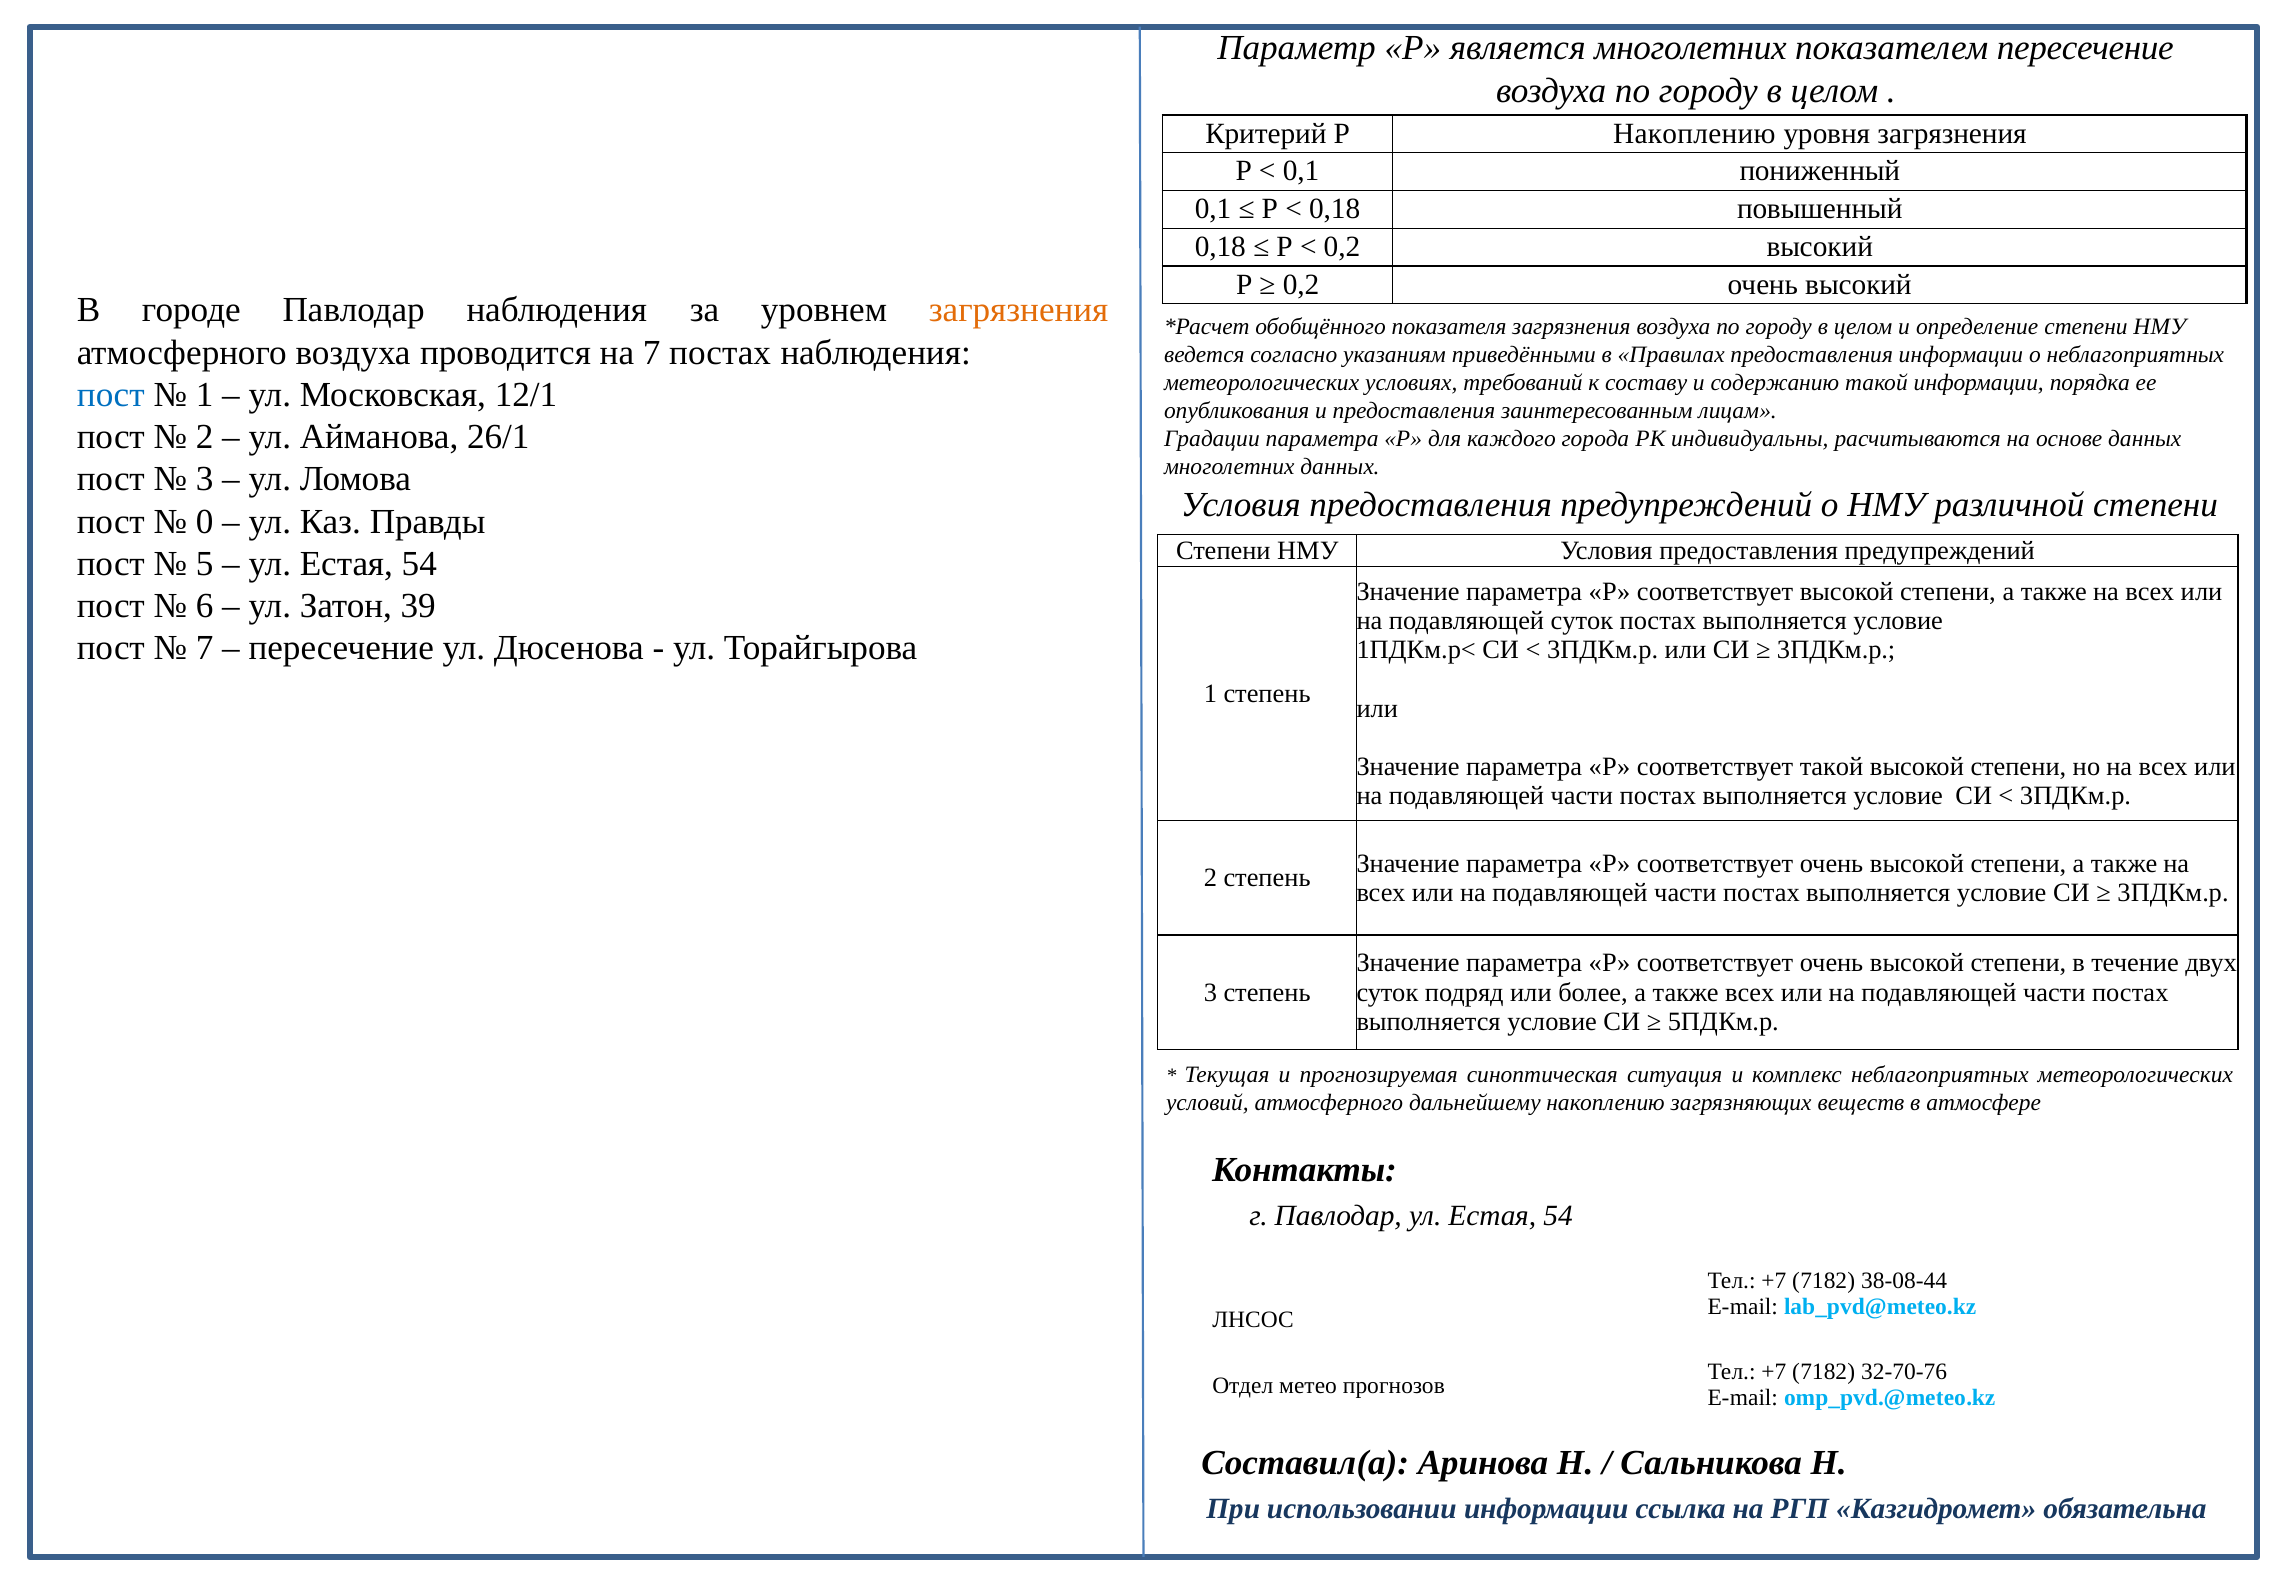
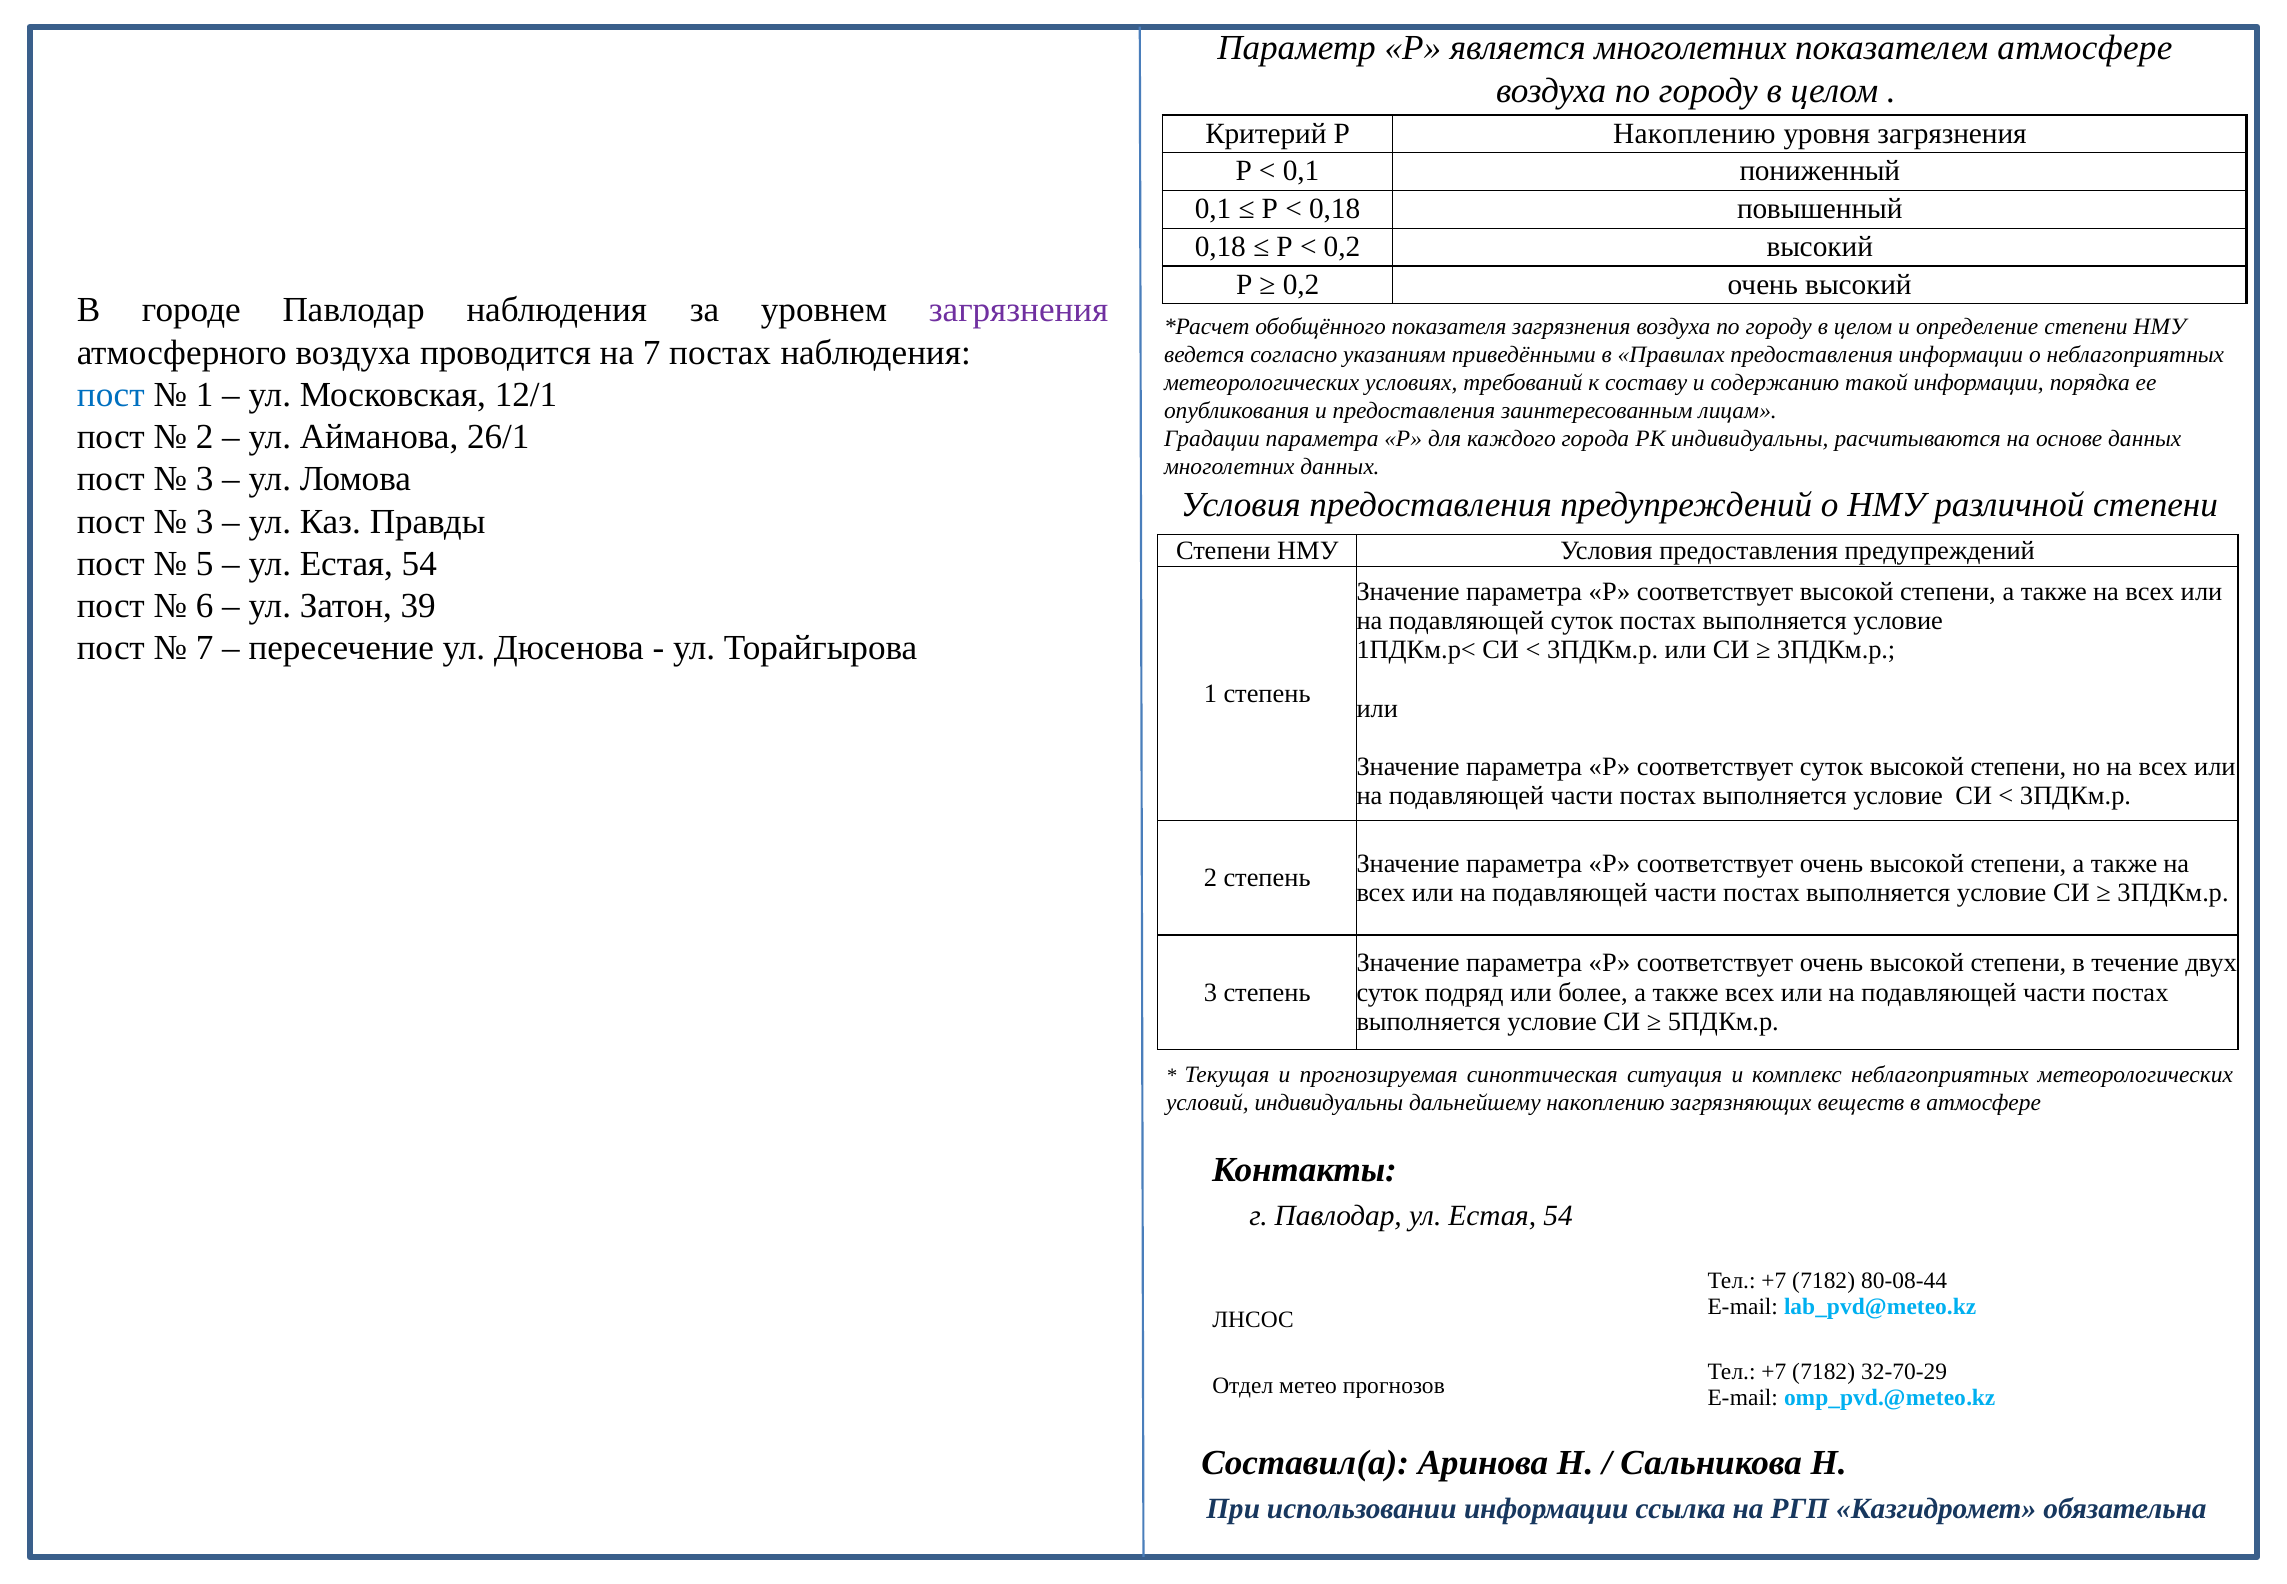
показателем пересечение: пересечение -> атмосфере (2085, 48)
загрязнения colour: orange -> purple (1019, 310)
0: 0 -> 3 (205, 521)
соответствует такой: такой -> суток (1831, 767)
условий атмосферного: атмосферного -> индивидуальны (1329, 1103)
38-08-44: 38-08-44 -> 80-08-44 (1904, 1280)
32-70-76: 32-70-76 -> 32-70-29 (1904, 1372)
